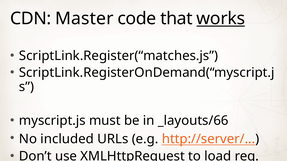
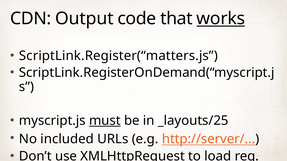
Master: Master -> Output (84, 19)
ScriptLink.Register(“matches.js: ScriptLink.Register(“matches.js -> ScriptLink.Register(“matters.js (118, 56)
must underline: none -> present (105, 121)
_layouts/66: _layouts/66 -> _layouts/25 (193, 121)
